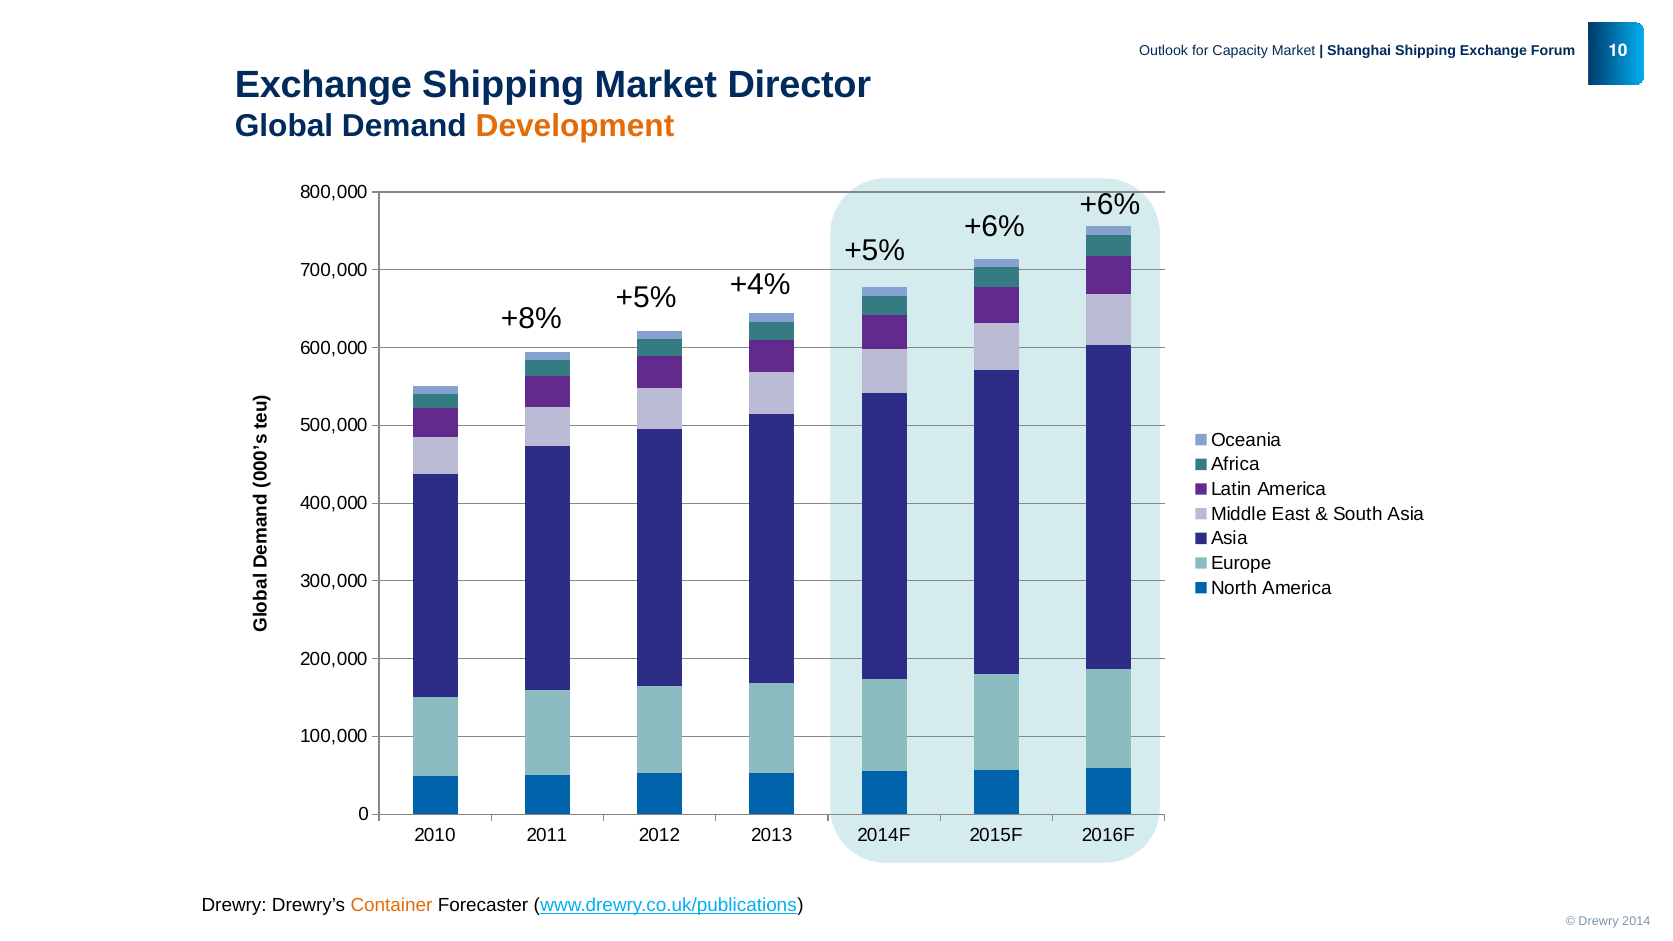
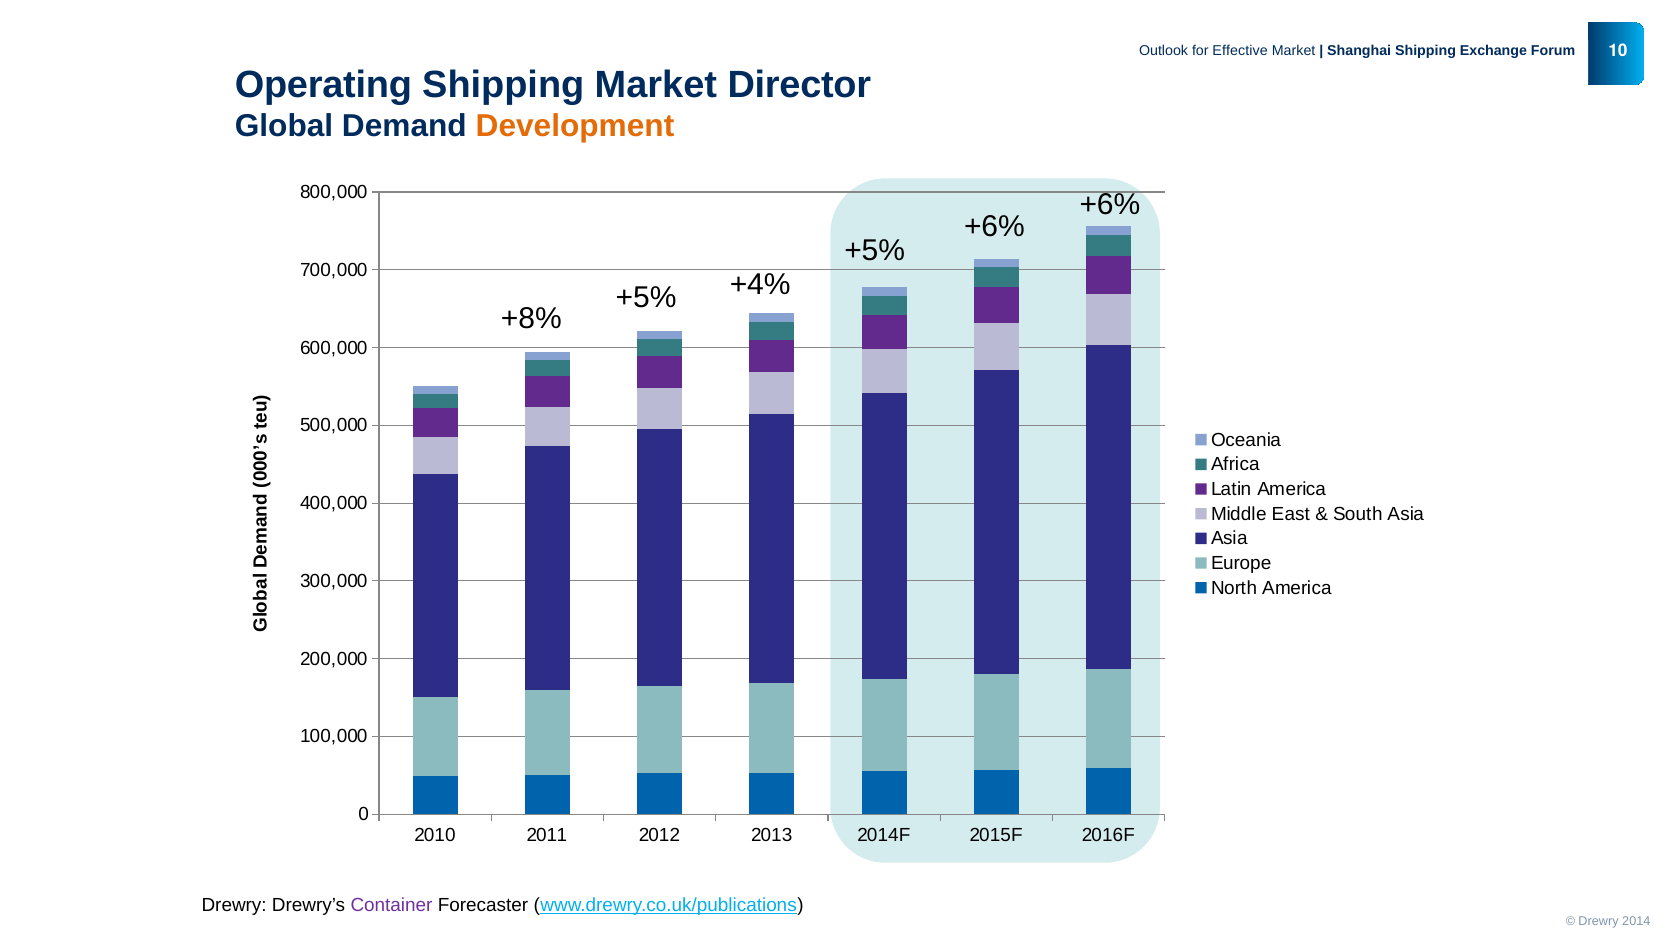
Capacity: Capacity -> Effective (1240, 51)
Exchange: Exchange -> Operating (323, 85)
Container colour: orange -> purple (392, 905)
